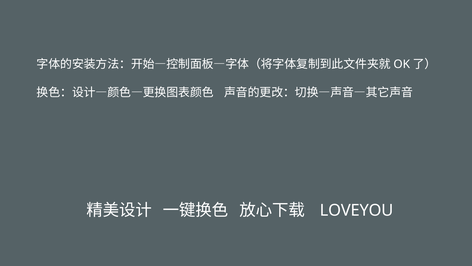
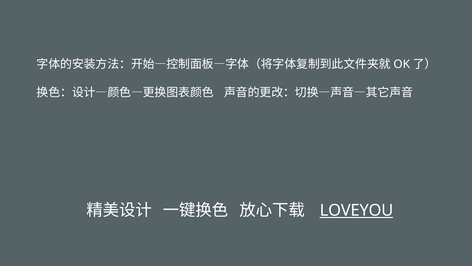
LOVEYOU underline: none -> present (357, 210)
